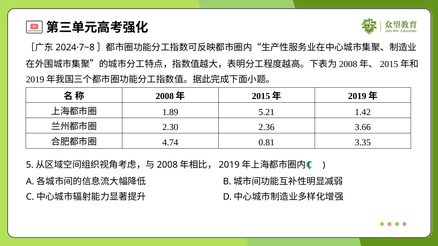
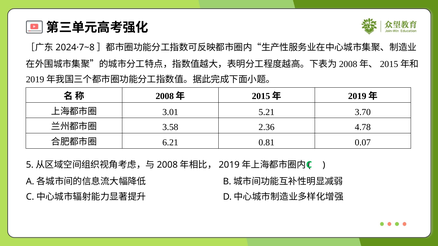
1.89: 1.89 -> 3.01 (170, 112)
1.42: 1.42 -> 3.70 (363, 112)
2.30: 2.30 -> 3.58 (170, 127)
3.66: 3.66 -> 4.78 (363, 127)
4.74: 4.74 -> 6.21 (170, 143)
3.35: 3.35 -> 0.07 (363, 143)
